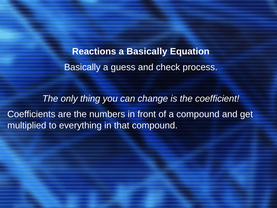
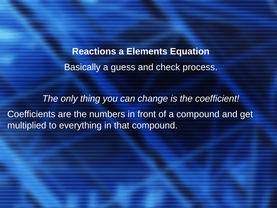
a Basically: Basically -> Elements (147, 51)
